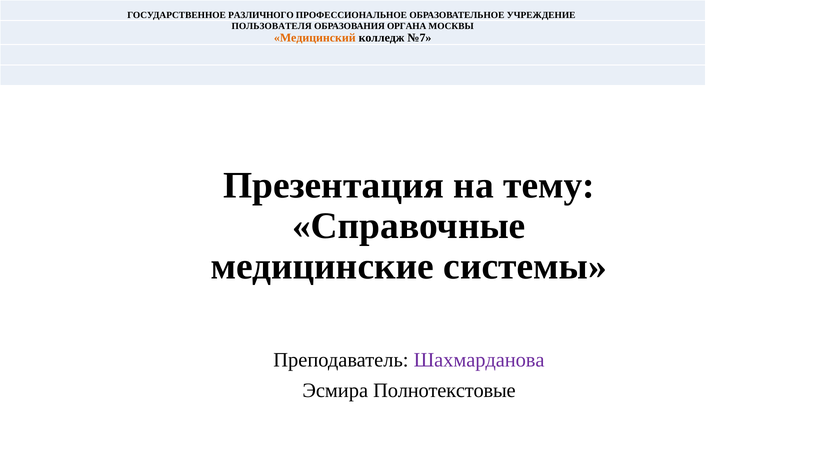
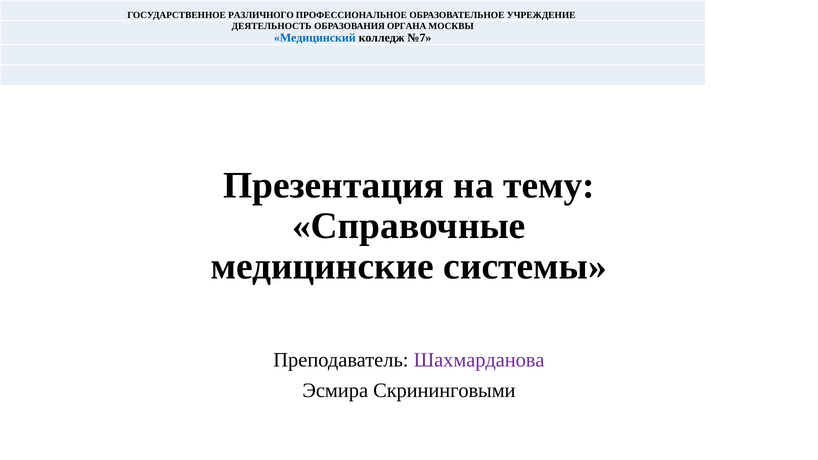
ПОЛЬЗОВАТЕЛЯ: ПОЛЬЗОВАТЕЛЯ -> ДЕЯТЕЛЬНОСТЬ (272, 26)
Медицинский colour: orange -> blue (315, 38)
Полнотекстовые: Полнотекстовые -> Скрининговыми (444, 391)
